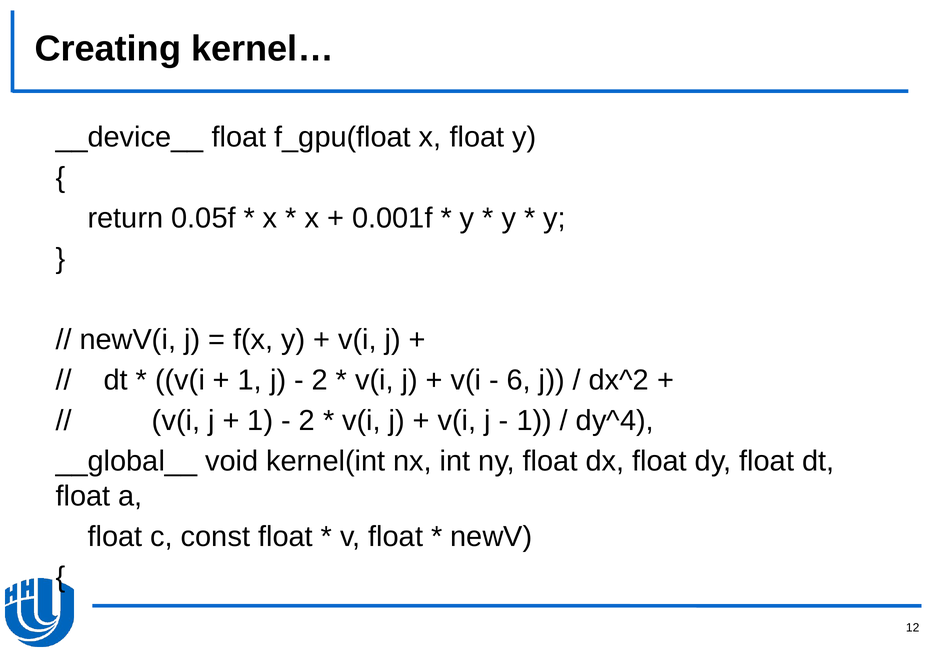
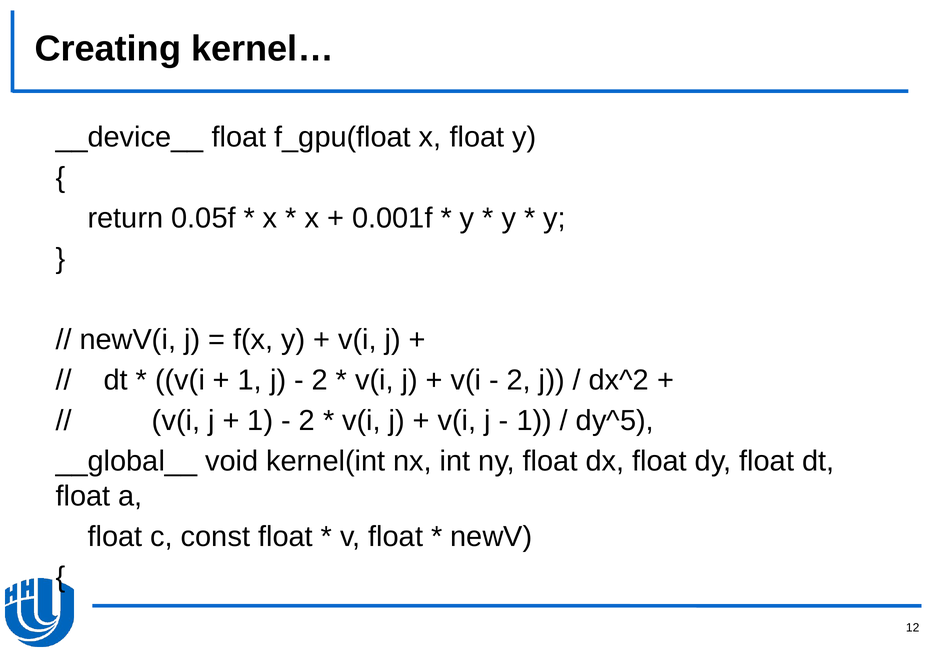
6: 6 -> 2 (519, 380)
dy^4: dy^4 -> dy^5 (615, 421)
